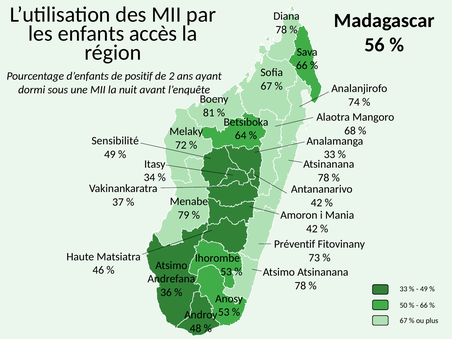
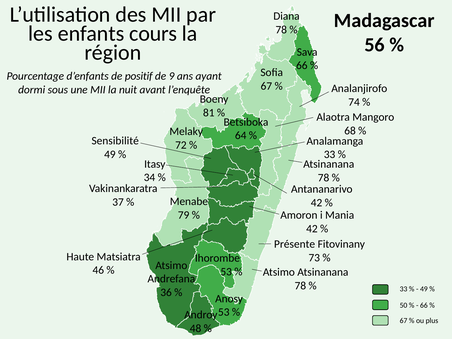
accès: accès -> cours (153, 34)
2: 2 -> 9 (172, 76)
Préventif: Préventif -> Présente (295, 244)
